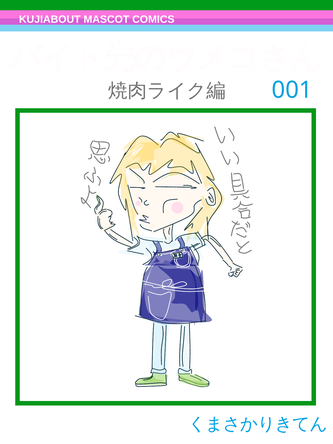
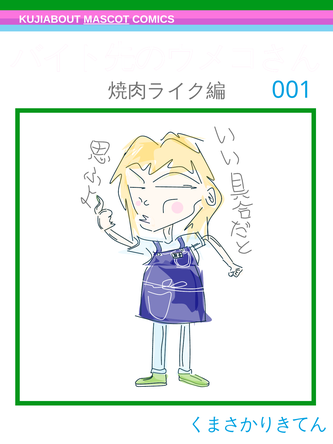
MASCOT underline: none -> present (106, 19)
